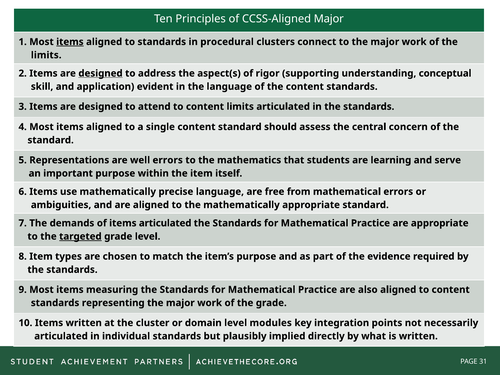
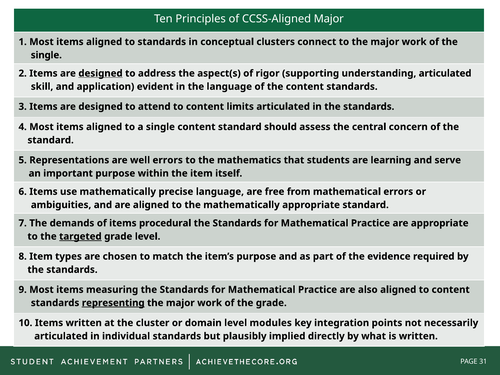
items underline: present -> none (70, 42)
procedural: procedural -> conceptual (227, 42)
limits: limits -> single (46, 55)
understanding conceptual: conceptual -> articulated (445, 73)
items articulated: articulated -> procedural (165, 223)
representing underline: none -> present (113, 303)
